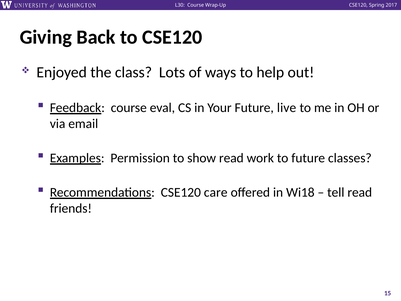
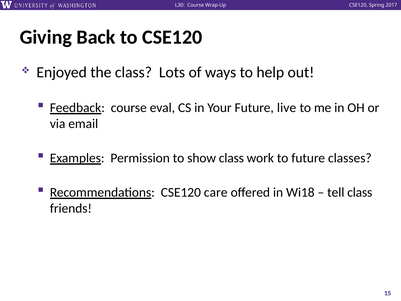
show read: read -> class (231, 158)
tell read: read -> class (360, 192)
